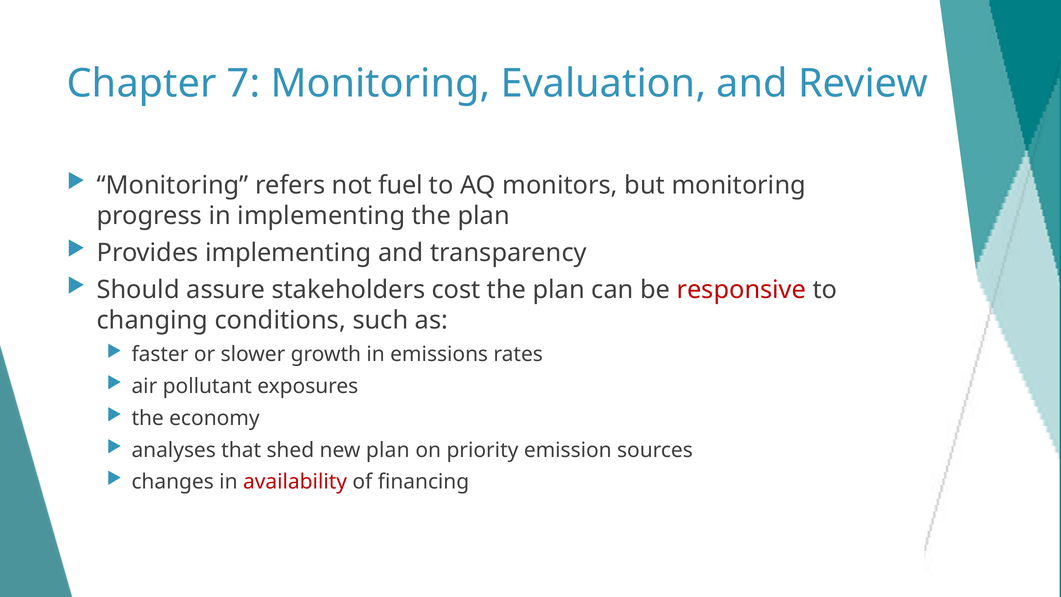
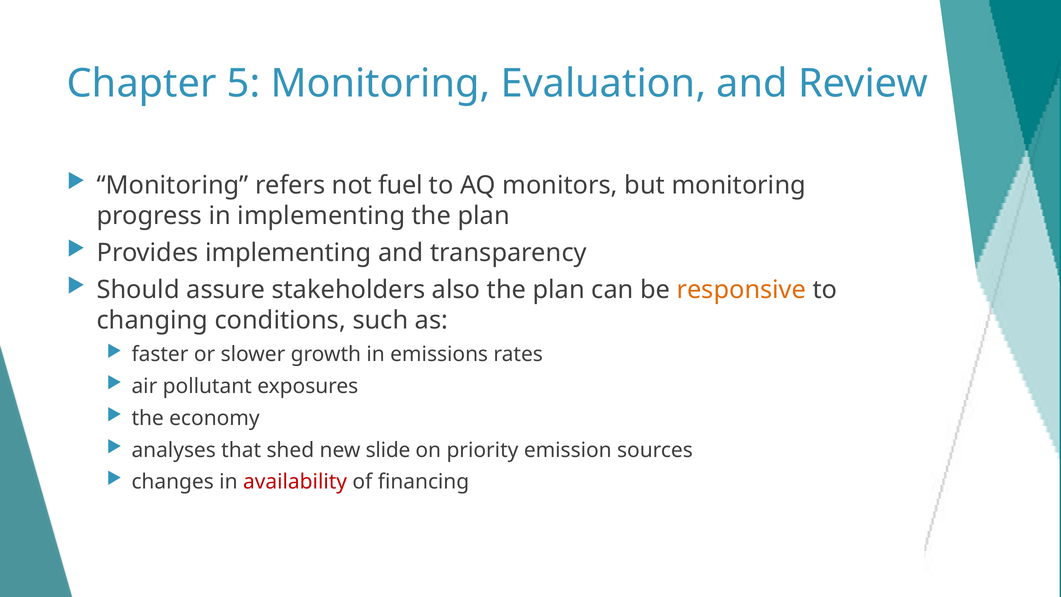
7: 7 -> 5 (244, 84)
cost: cost -> also (456, 290)
responsive colour: red -> orange (741, 290)
new plan: plan -> slide (388, 450)
